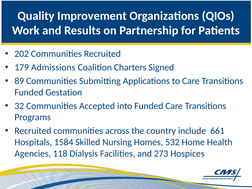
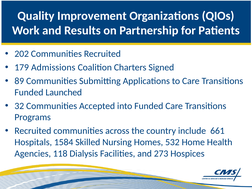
Gestation: Gestation -> Launched (64, 92)
